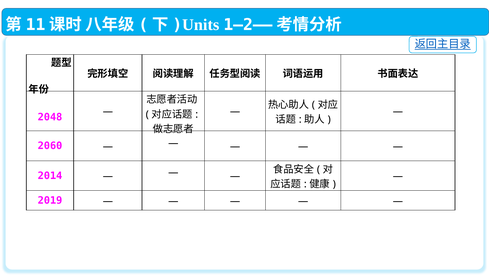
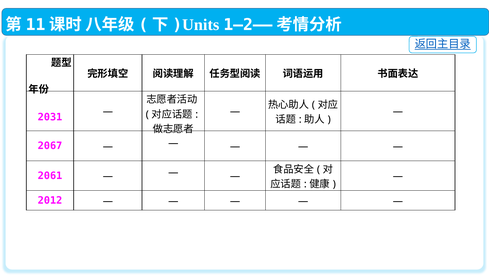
2048: 2048 -> 2031 (50, 117)
2060: 2060 -> 2067 (50, 146)
2014: 2014 -> 2061 (50, 176)
2019: 2019 -> 2012 (50, 201)
